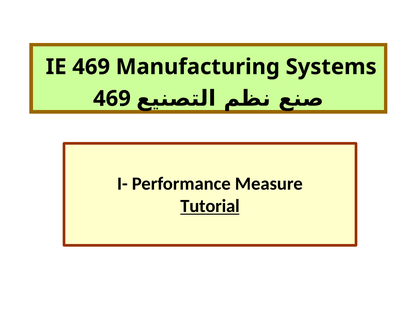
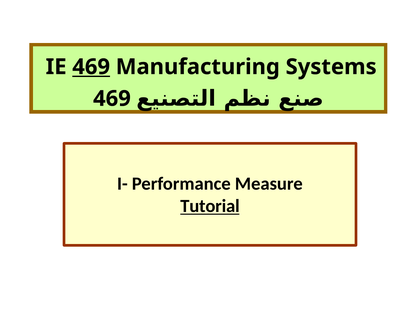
469 underline: none -> present (91, 67)
